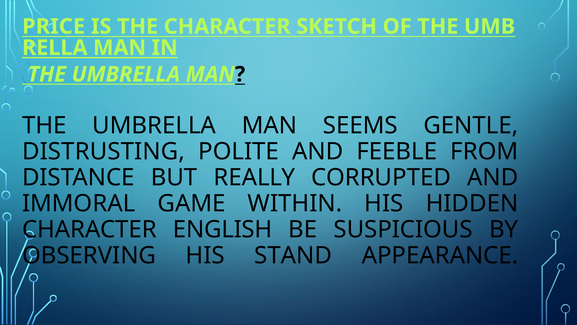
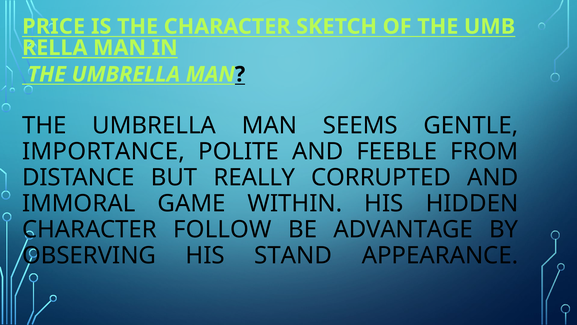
DISTRUSTING: DISTRUSTING -> IMPORTANCE (103, 151)
ENGLISH: ENGLISH -> FOLLOW (222, 229)
SUSPICIOUS: SUSPICIOUS -> ADVANTAGE (403, 229)
